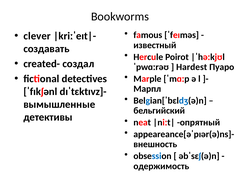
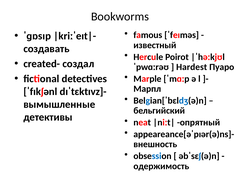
clever: clever -> ˈɡɒsɪp (37, 36)
